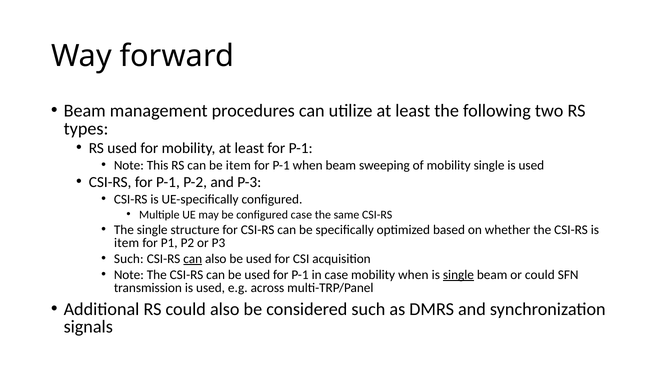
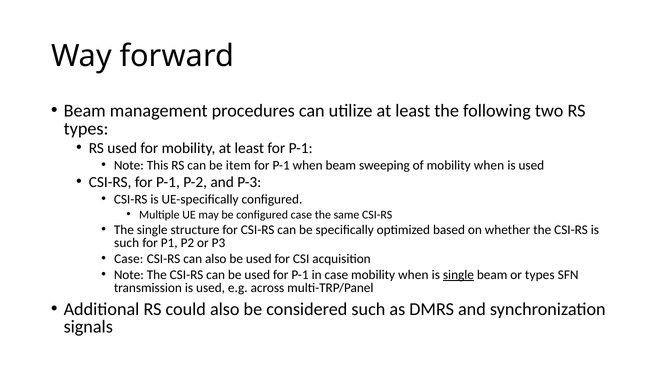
of mobility single: single -> when (489, 165)
item: item -> such (127, 243)
Such: Such -> Case (129, 259)
can underline: present -> none (193, 259)
or could: could -> types (540, 275)
